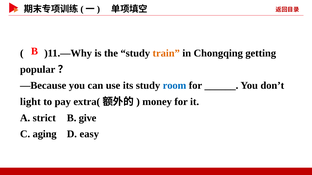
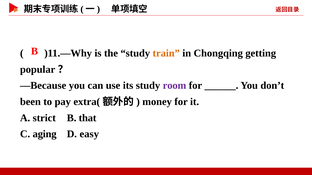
room colour: blue -> purple (175, 86)
light: light -> been (30, 102)
give: give -> that (88, 118)
